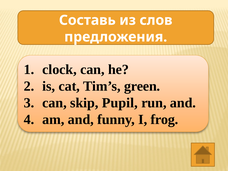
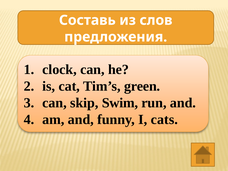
Pupil: Pupil -> Swim (120, 103)
frog: frog -> cats (164, 120)
